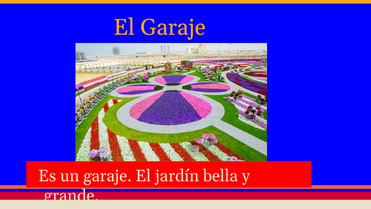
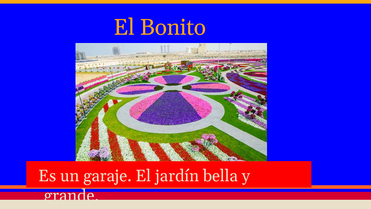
El Garaje: Garaje -> Bonito (173, 27)
